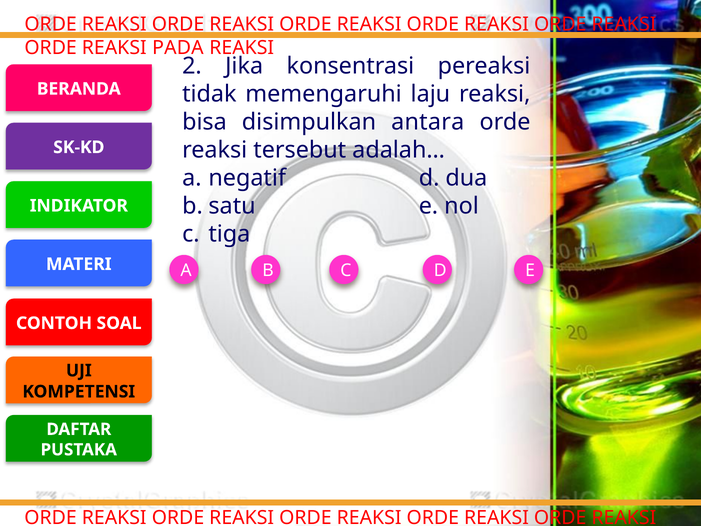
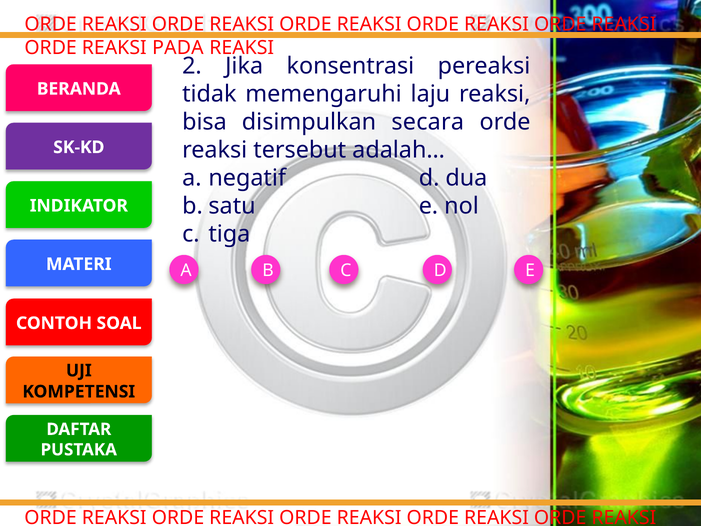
antara: antara -> secara (428, 122)
